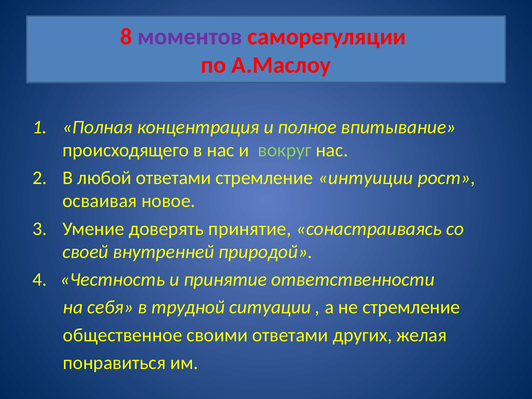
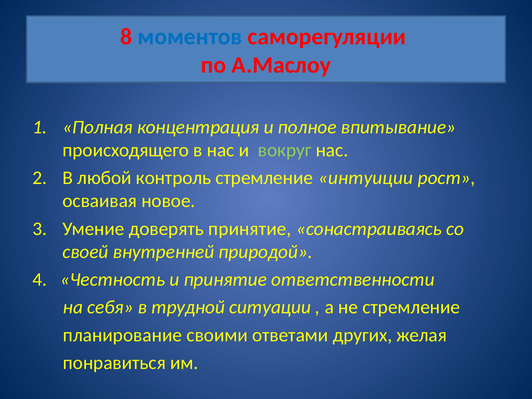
моментов colour: purple -> blue (190, 37)
любой ответами: ответами -> контроль (174, 178)
общественное: общественное -> планирование (123, 335)
